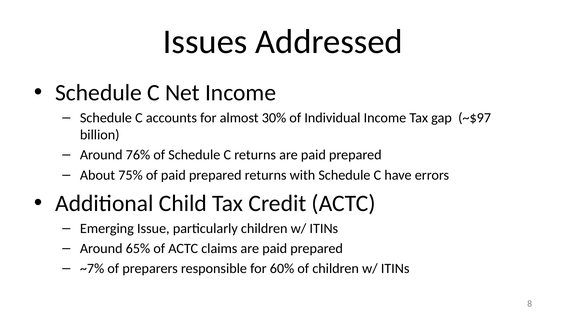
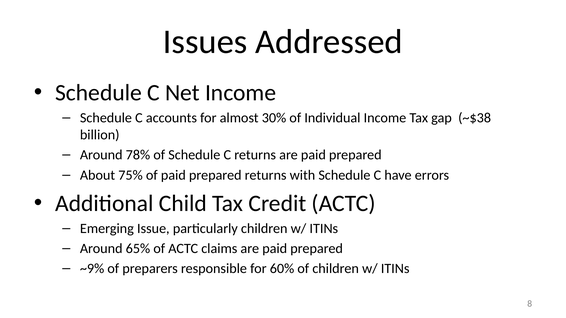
~$97: ~$97 -> ~$38 (475, 118)
76%: 76% -> 78% (138, 155)
~7%: ~7% -> ~9% (92, 269)
